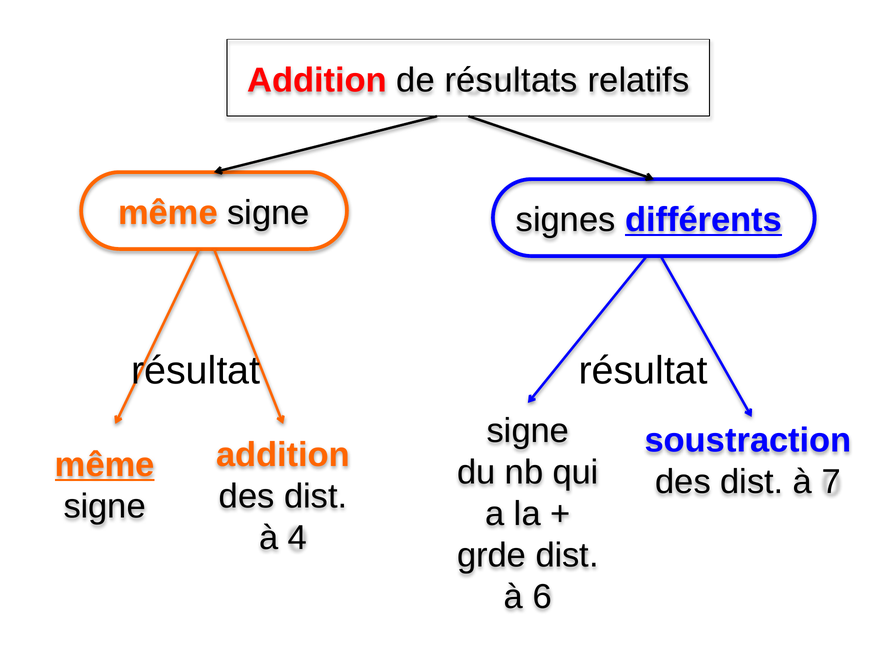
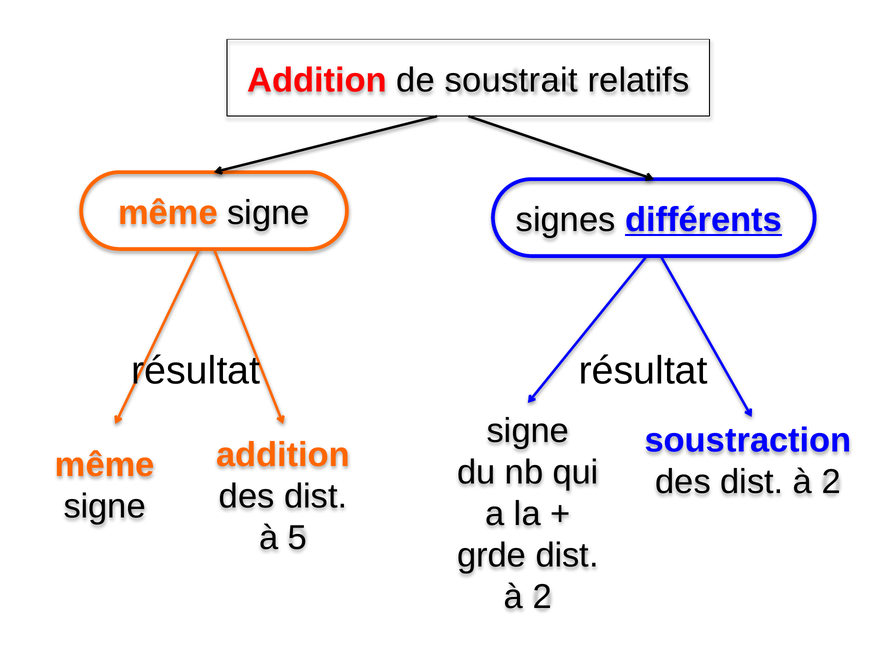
résultats: résultats -> soustrait (511, 80)
même underline: present -> none (105, 465)
des dist à 7: 7 -> 2 (831, 482)
4: 4 -> 5 (298, 538)
6: 6 -> 2 (542, 597)
